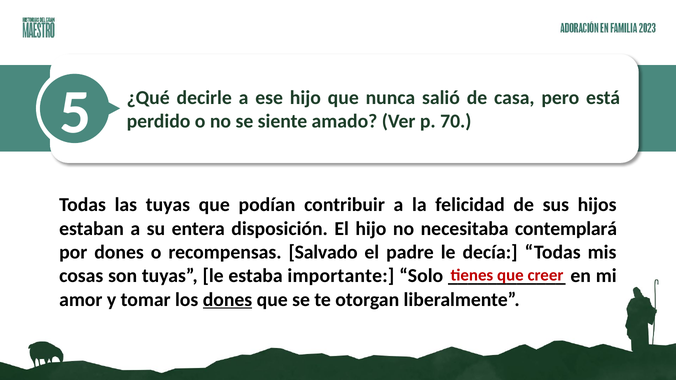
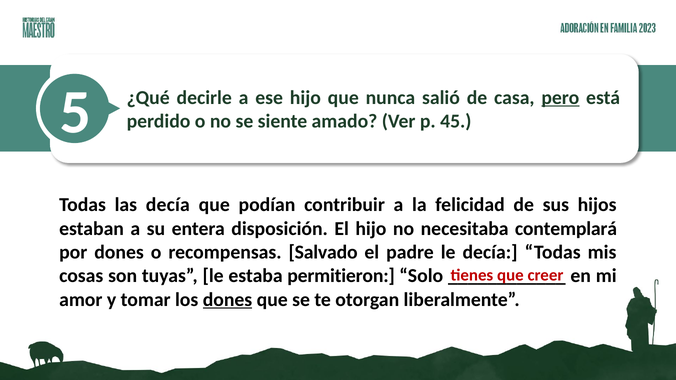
pero underline: none -> present (560, 98)
70: 70 -> 45 (456, 121)
las tuyas: tuyas -> decía (168, 205)
importante: importante -> permitieron (341, 276)
